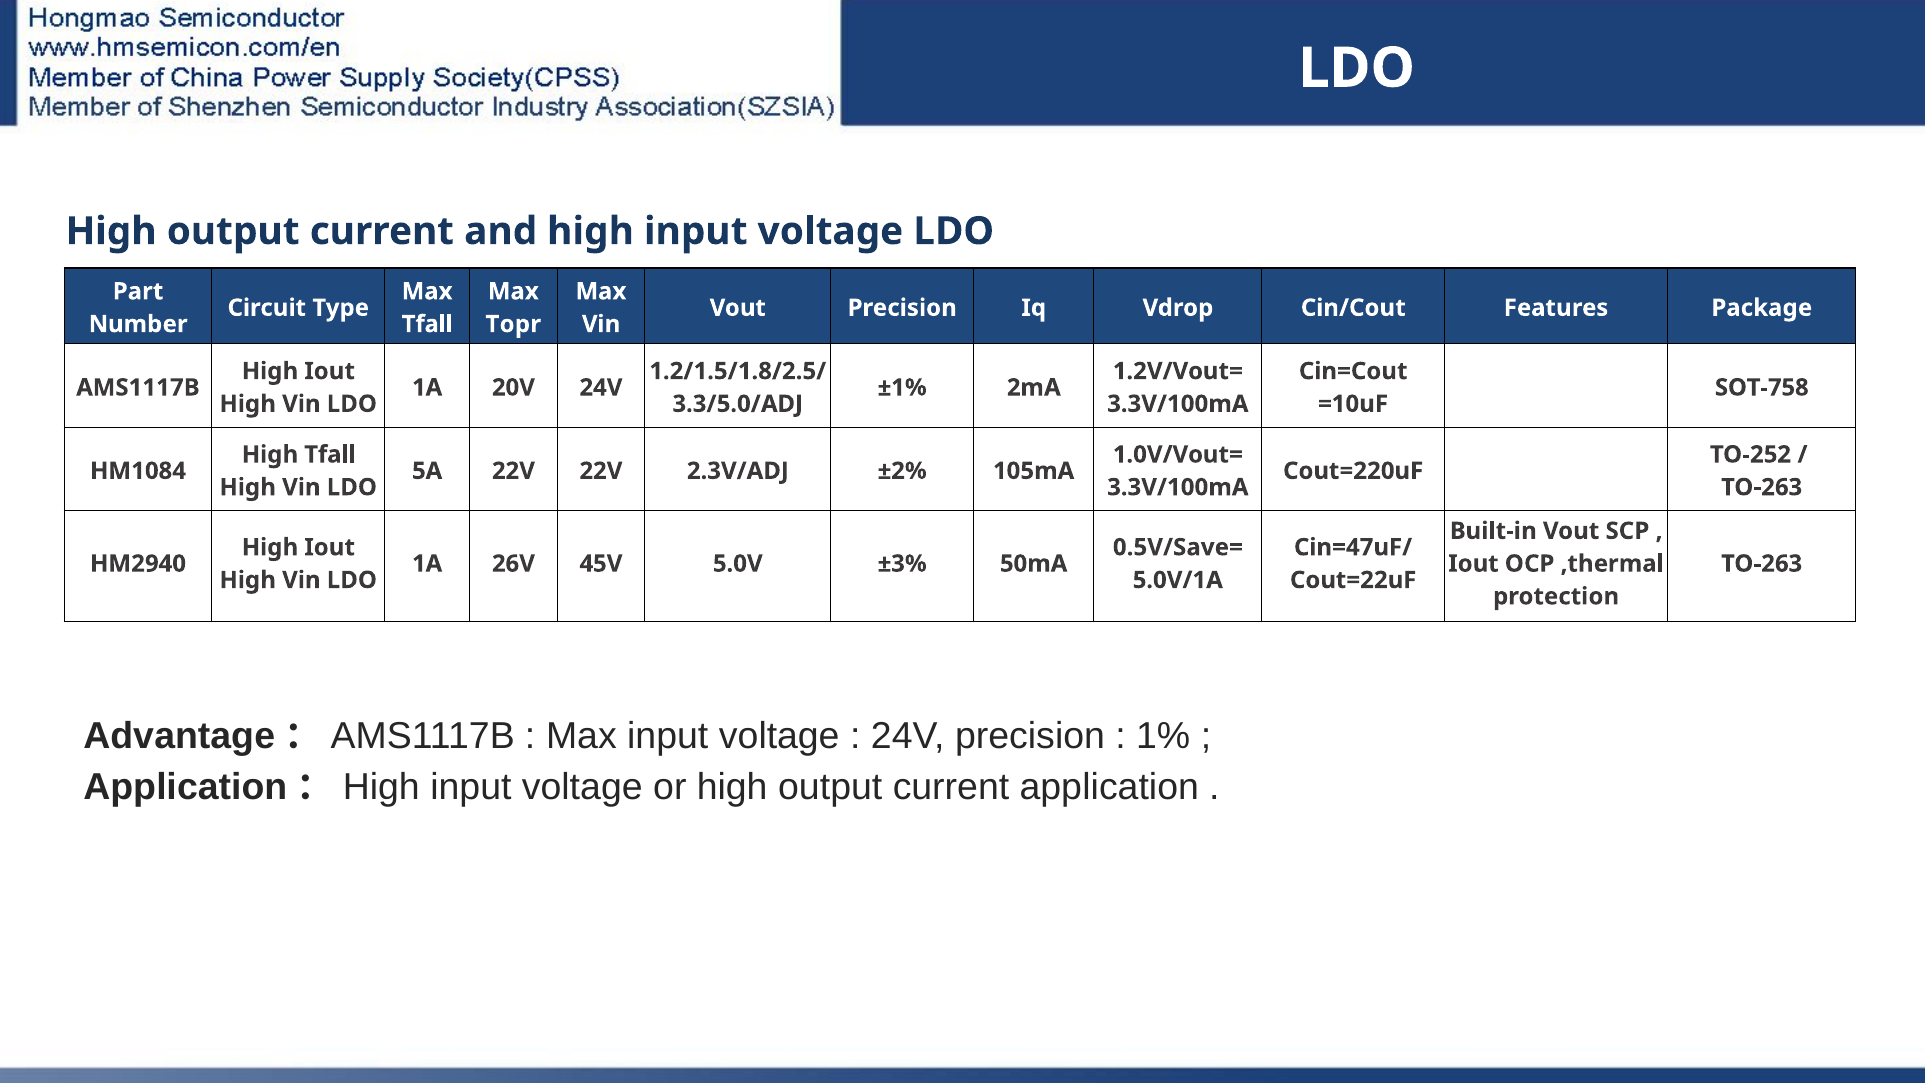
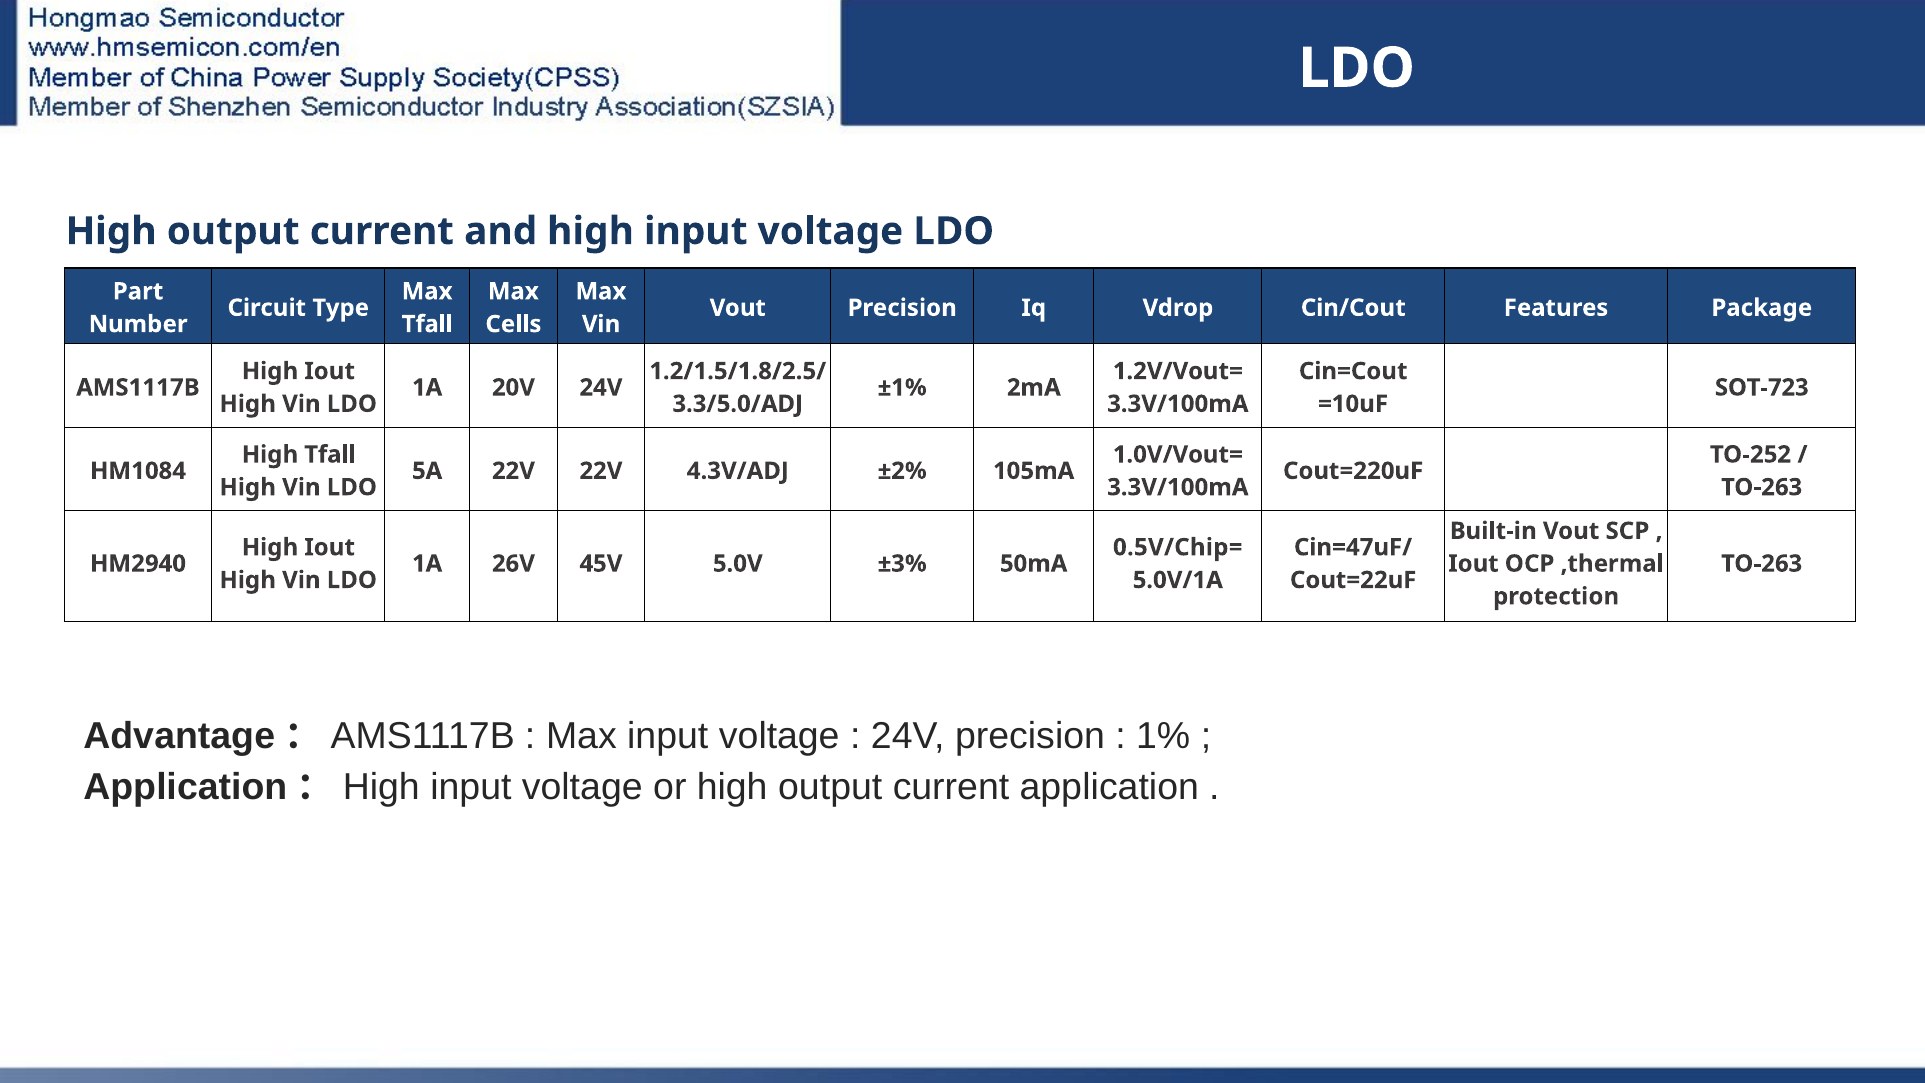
Topr: Topr -> Cells (513, 324)
SOT-758: SOT-758 -> SOT-723 (1762, 388)
2.3V/ADJ: 2.3V/ADJ -> 4.3V/ADJ (738, 471)
0.5V/Save=: 0.5V/Save= -> 0.5V/Chip= (1178, 547)
